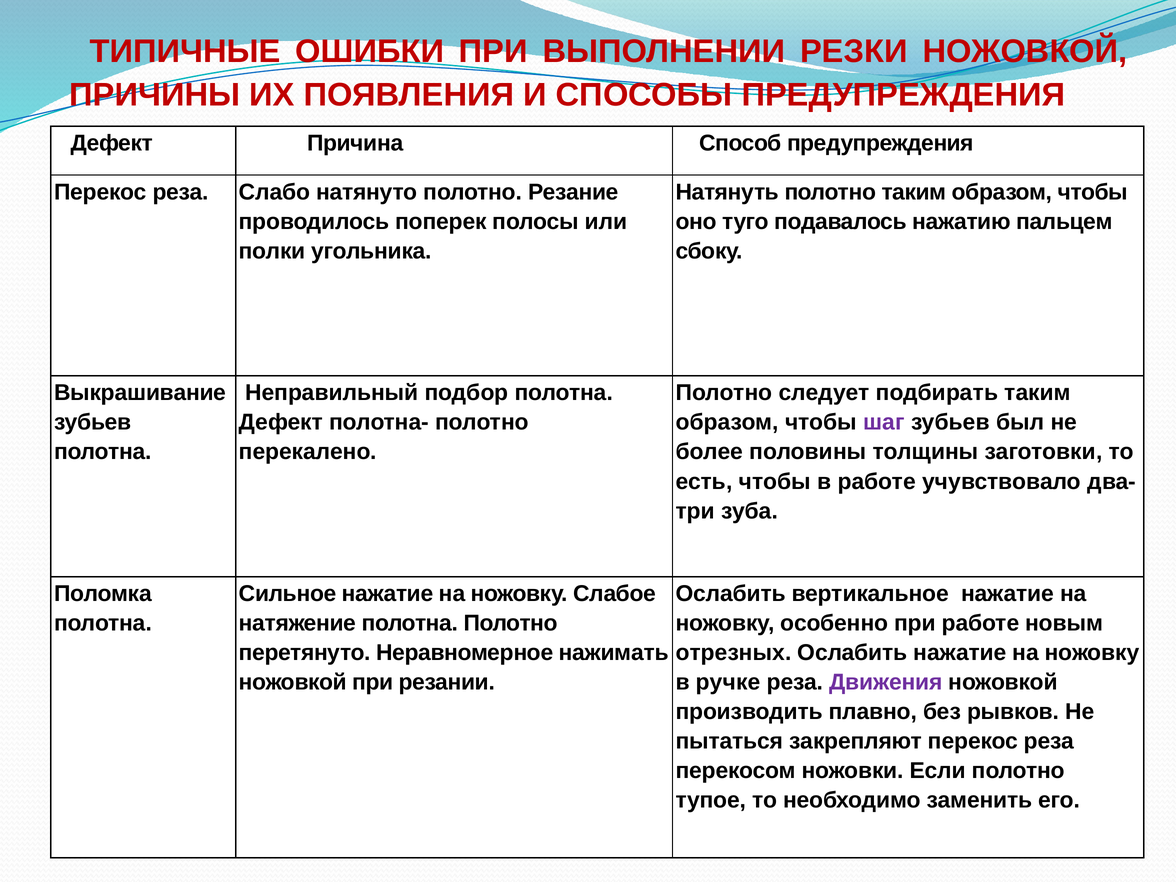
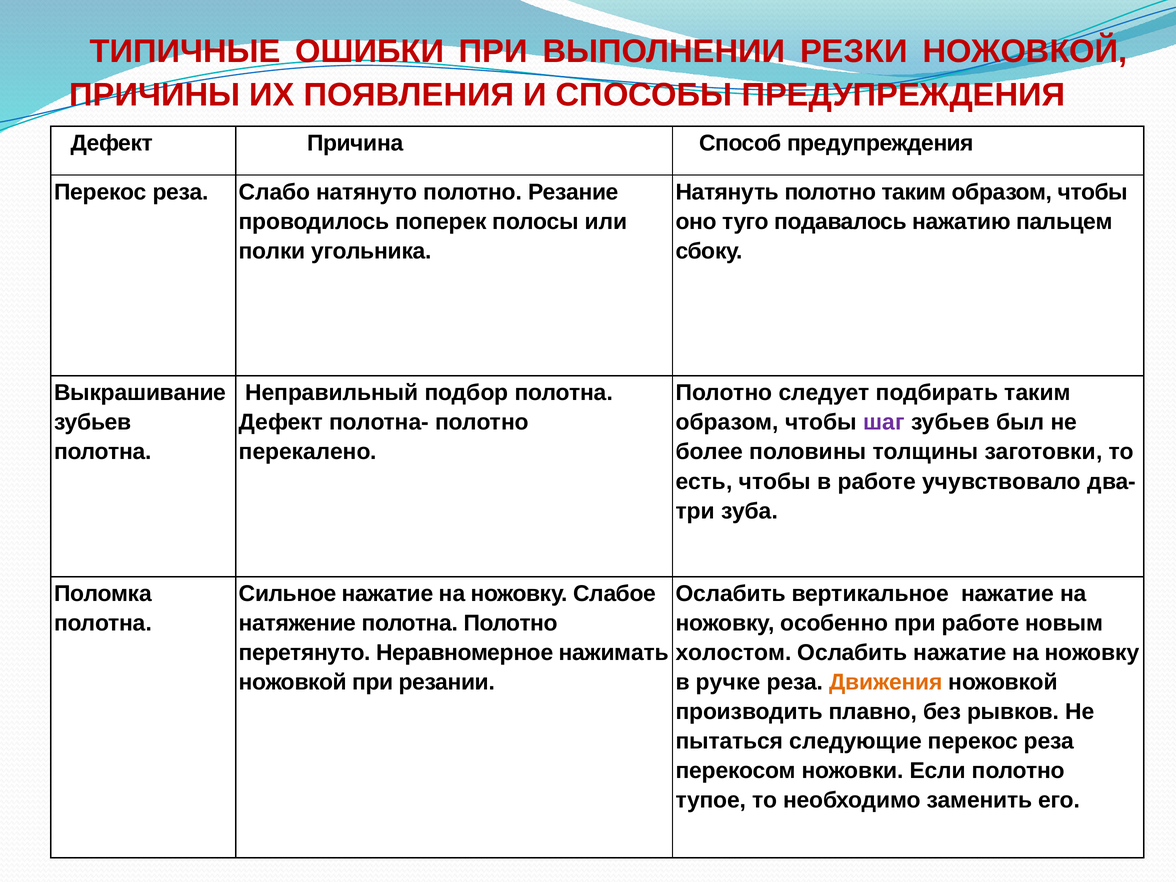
отрезных: отрезных -> холостом (734, 653)
Движения colour: purple -> orange (886, 682)
закрепляют: закрепляют -> следующие (856, 741)
